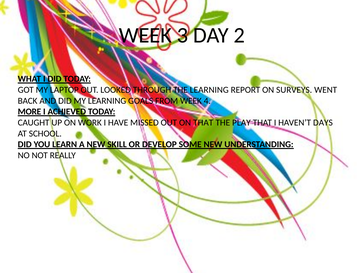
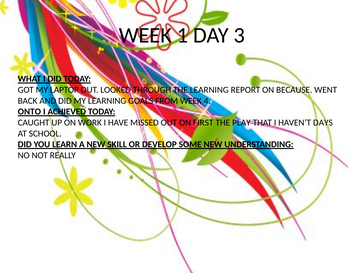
3: 3 -> 1 (183, 35)
2: 2 -> 3 (239, 35)
SURVEYS: SURVEYS -> BECAUSE (294, 90)
MORE: MORE -> ONTO (29, 112)
ON THAT: THAT -> FIRST (203, 123)
